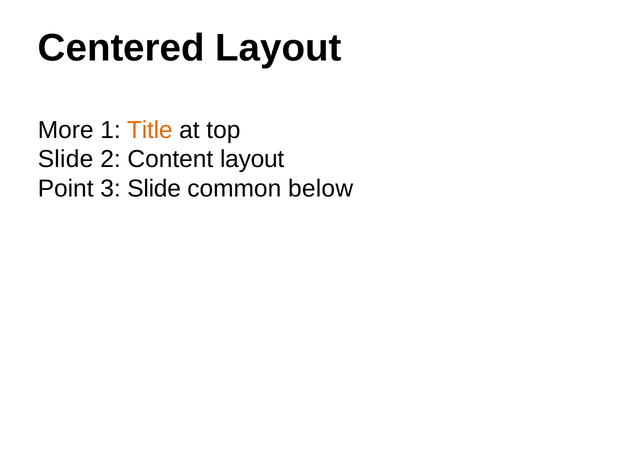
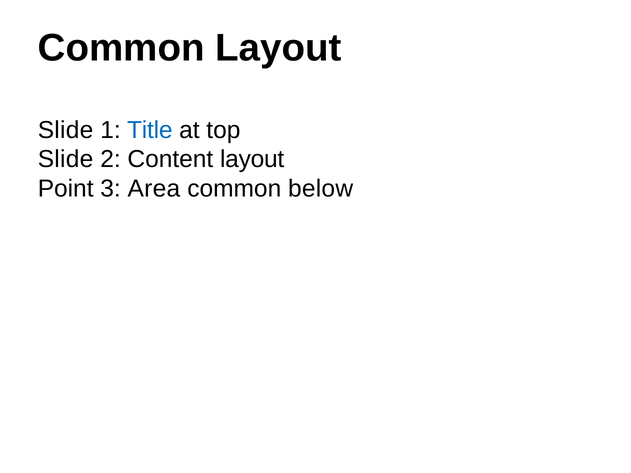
Centered: Centered -> Common (121, 48)
More: More -> Slide (66, 130)
Title colour: orange -> blue (150, 130)
3 Slide: Slide -> Area (154, 189)
